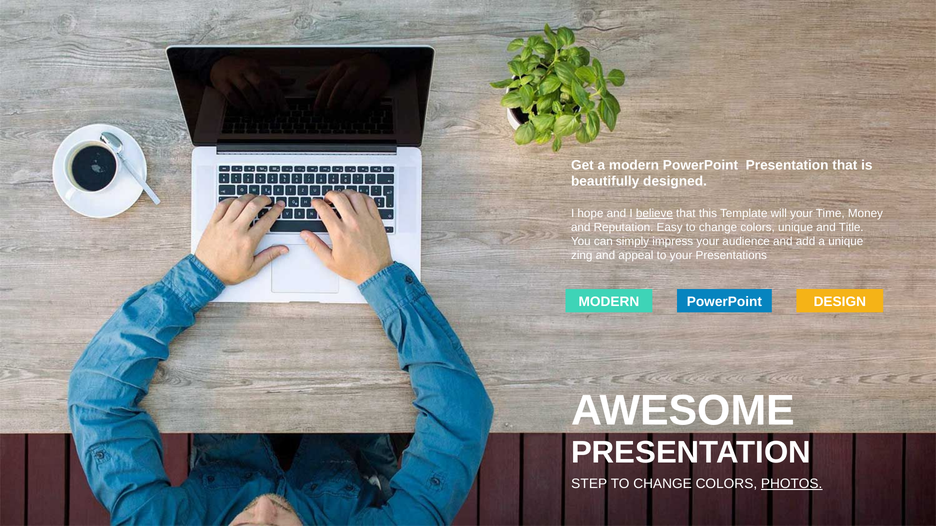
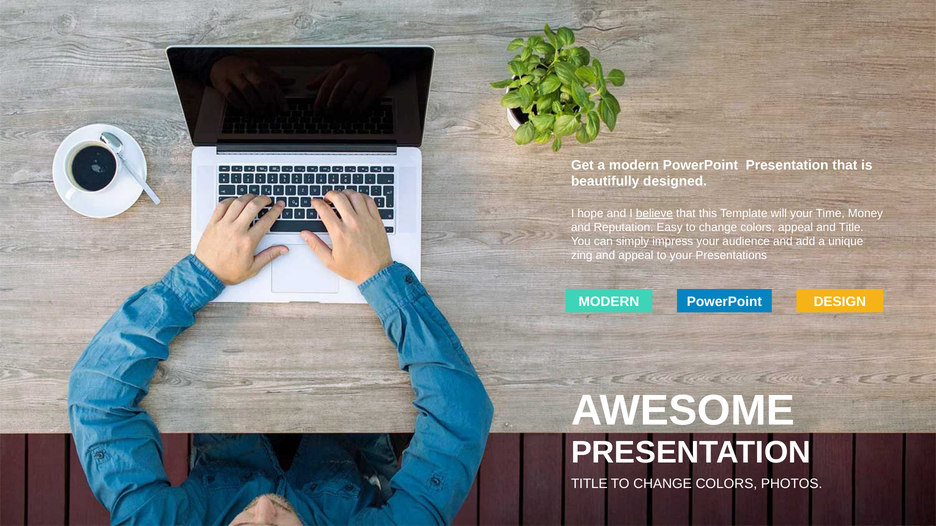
colors unique: unique -> appeal (796, 228)
STEP: STEP -> TITLE (589, 484)
PHOTOS underline: present -> none (792, 484)
